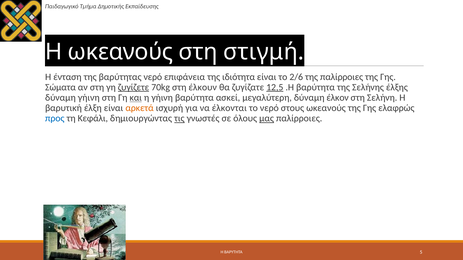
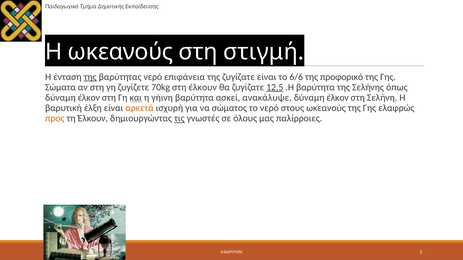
της underline: none -> present (90, 77)
της ιδιότητα: ιδιότητα -> ζυγίζατε (239, 77)
2/6: 2/6 -> 6/6 (296, 77)
της παλίρροιες: παλίρροιες -> προφορικό (342, 77)
ζυγίζετε underline: present -> none (134, 87)
έλξης: έλξης -> όπως (397, 87)
γήινη: γήινη -> έλκον (89, 98)
μεγαλύτερη: μεγαλύτερη -> ανακάλυψε (267, 98)
έλκονται: έλκονται -> σώματος (229, 108)
προς colour: blue -> orange (55, 119)
τη Κεφάλι: Κεφάλι -> Έλκουν (93, 119)
μας underline: present -> none (267, 119)
